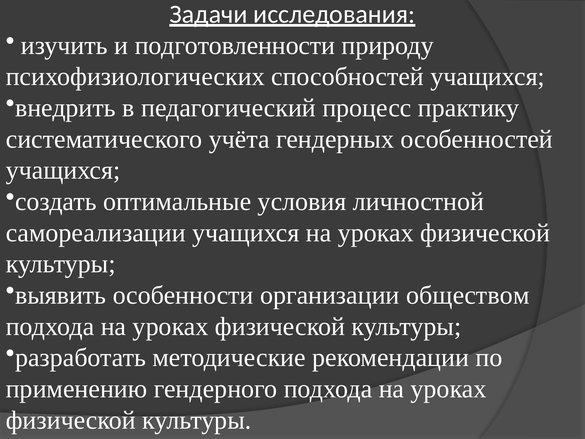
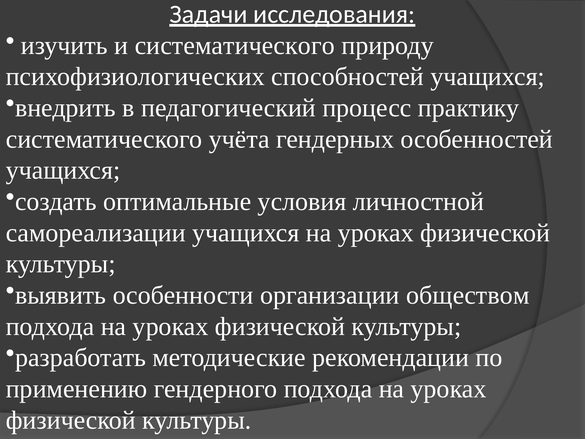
и подготовленности: подготовленности -> систематического (235, 45)
